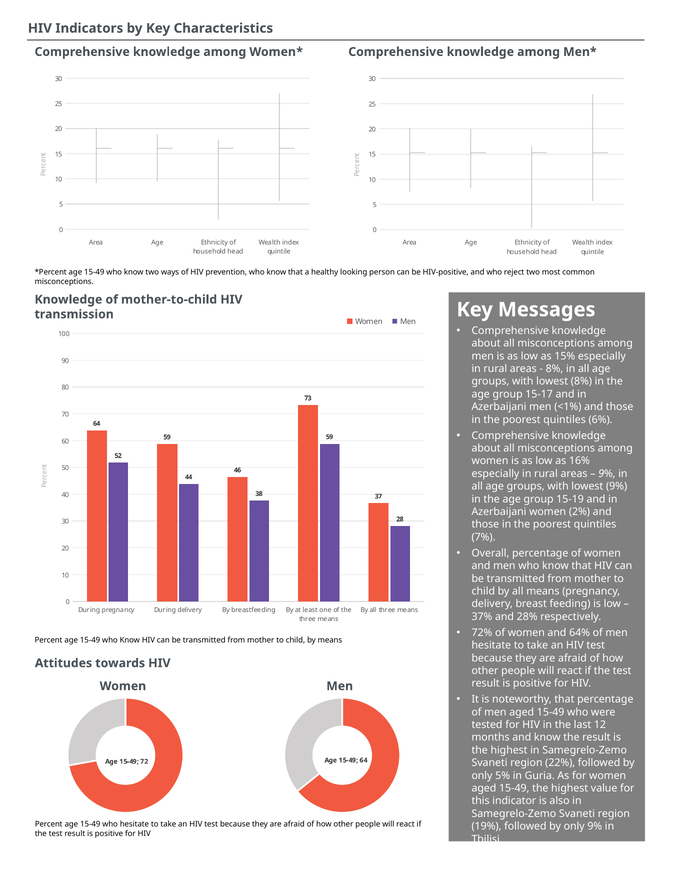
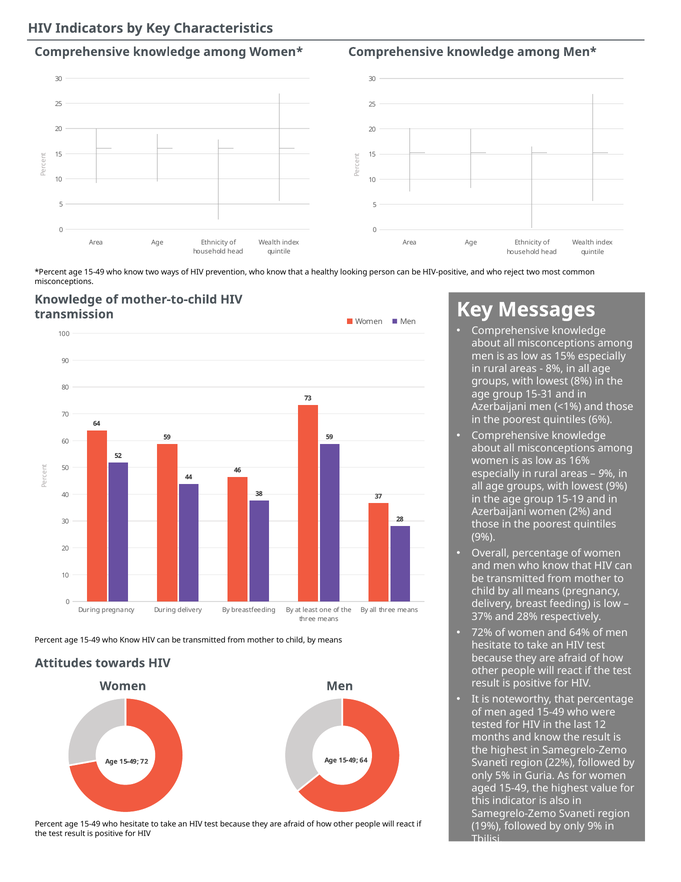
15-17: 15-17 -> 15-31 (539, 394)
7%: 7% -> 9% (484, 537)
